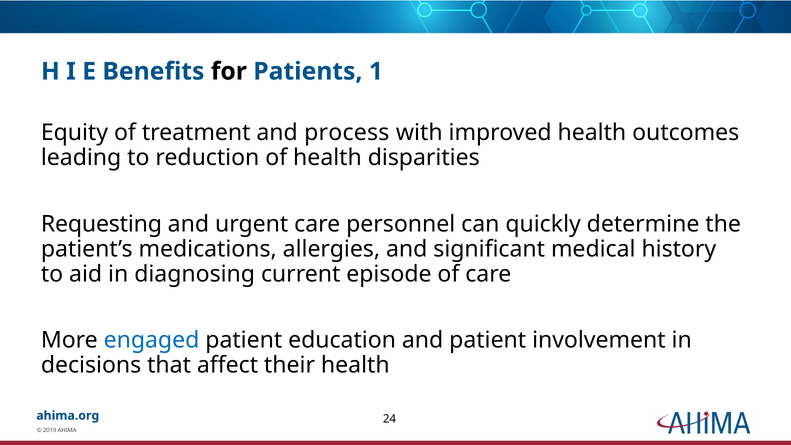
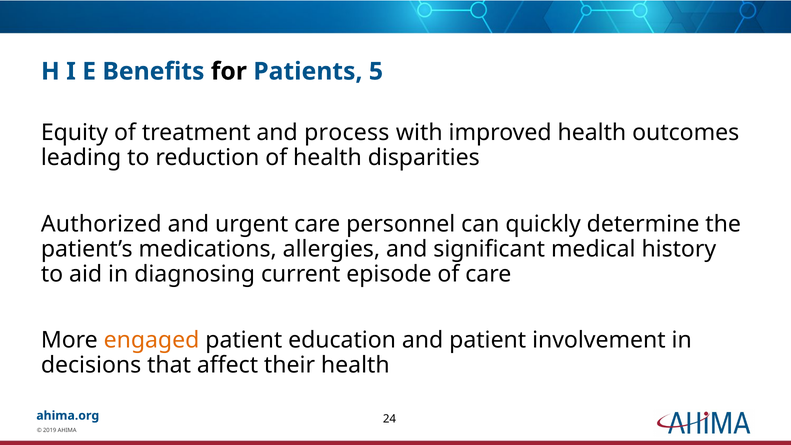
1: 1 -> 5 (376, 71)
Requesting: Requesting -> Authorized (101, 224)
engaged colour: blue -> orange (152, 340)
